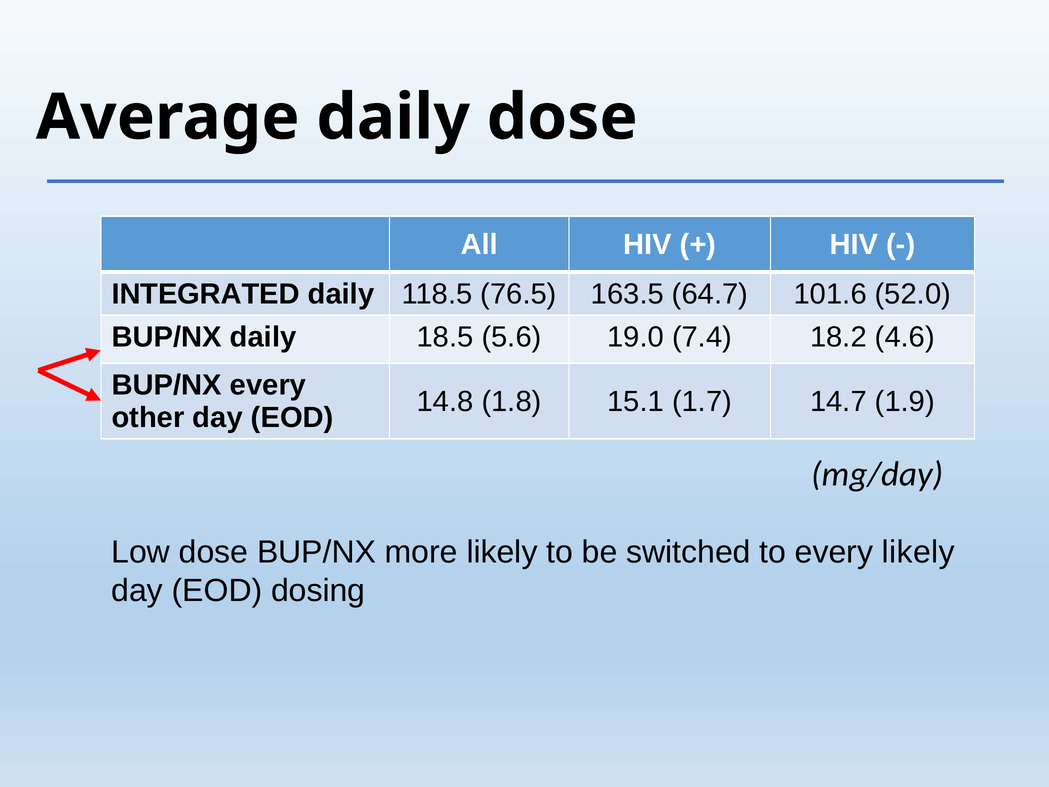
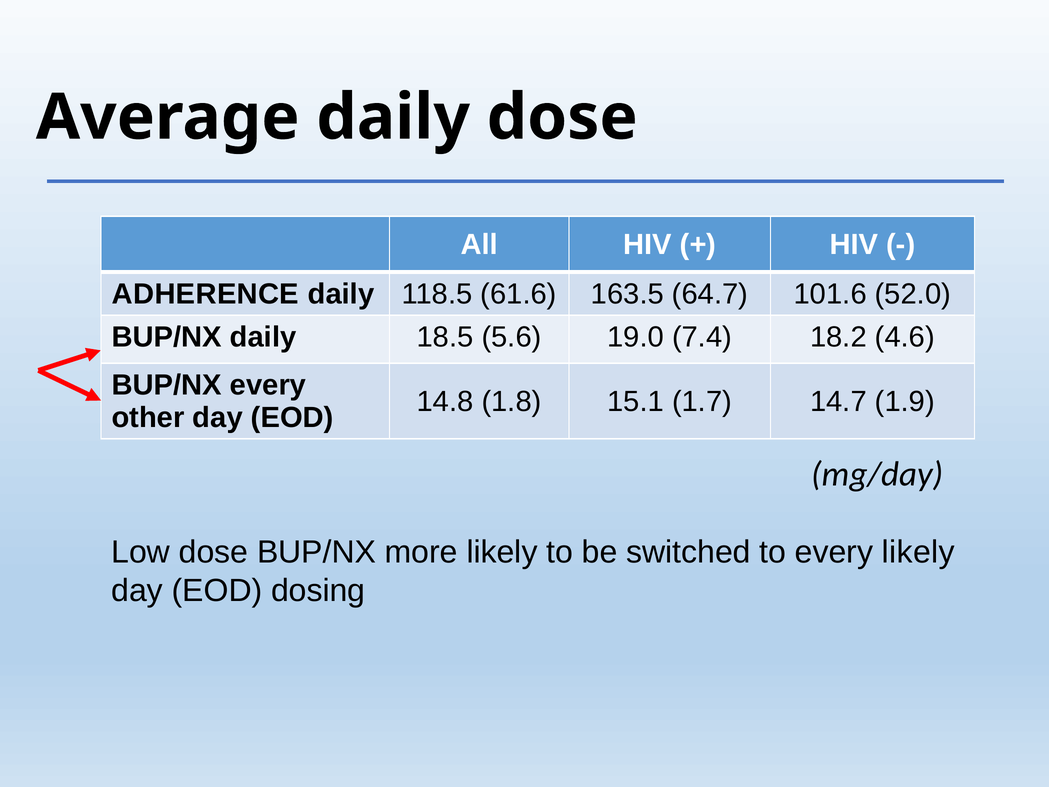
INTEGRATED: INTEGRATED -> ADHERENCE (205, 294)
76.5: 76.5 -> 61.6 (519, 294)
